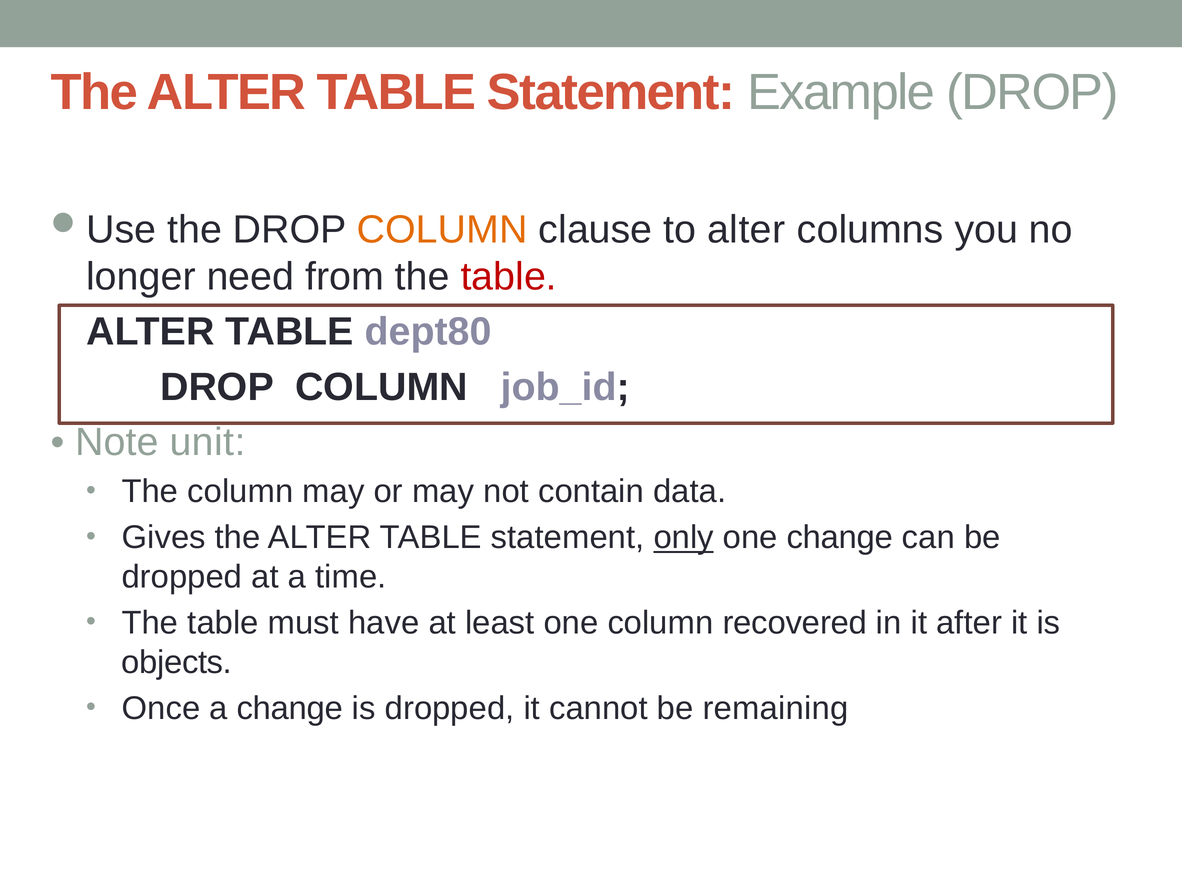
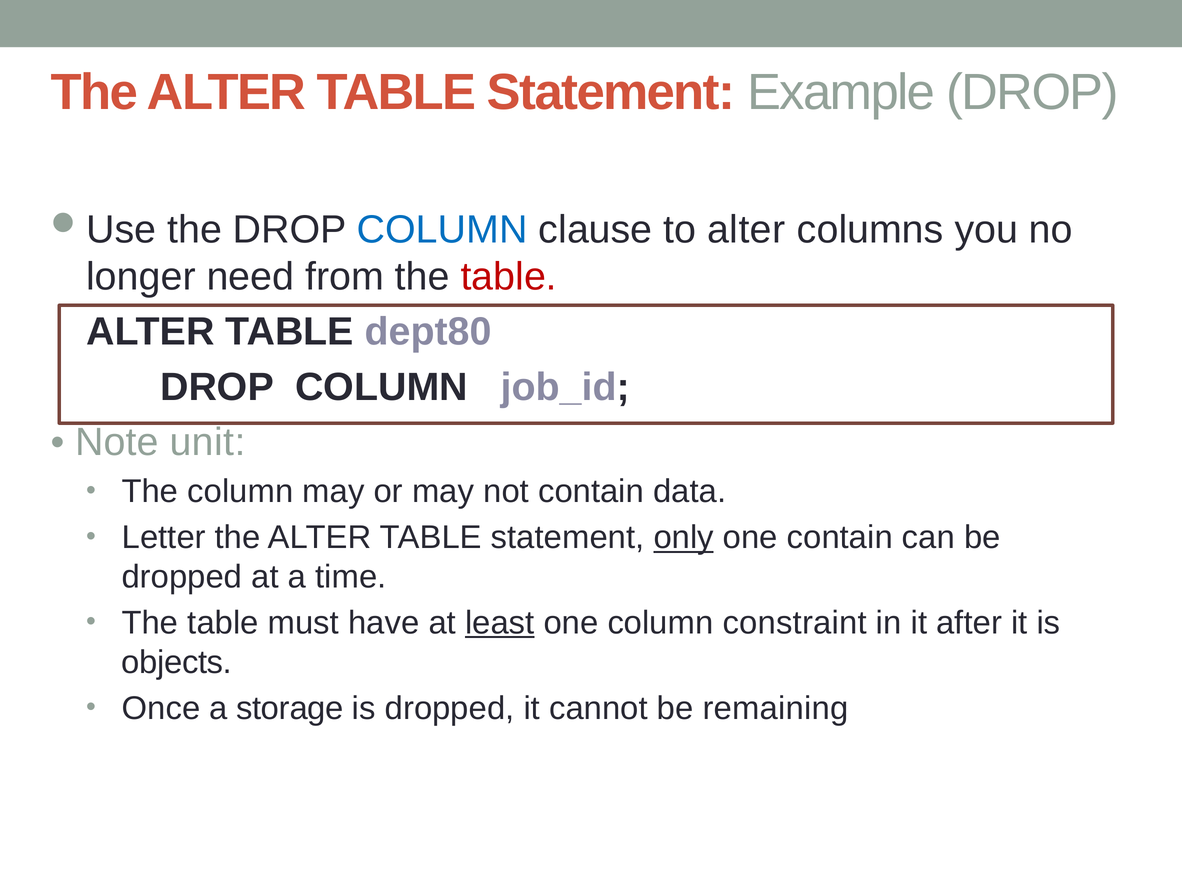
COLUMN colour: orange -> blue (442, 230)
Gives: Gives -> Letter (164, 538)
one change: change -> contain (840, 538)
least underline: none -> present (500, 623)
recovered: recovered -> constraint (795, 623)
a change: change -> storage (290, 709)
